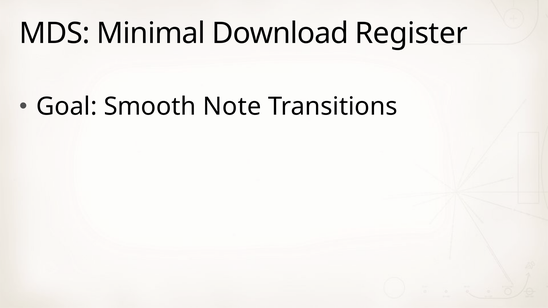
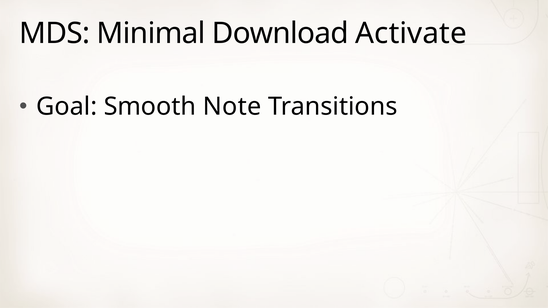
Register: Register -> Activate (411, 33)
